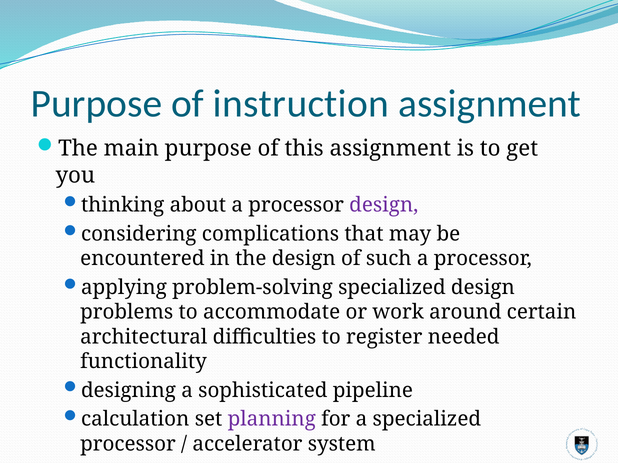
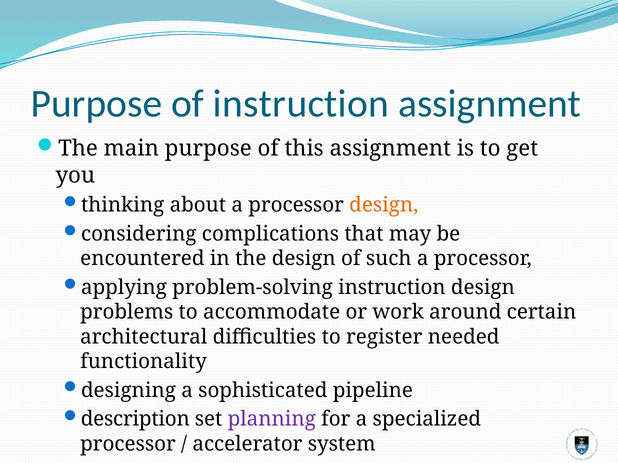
design colour: purple -> orange (384, 205)
problem-solving specialized: specialized -> instruction (392, 288)
calculation: calculation -> description (135, 419)
